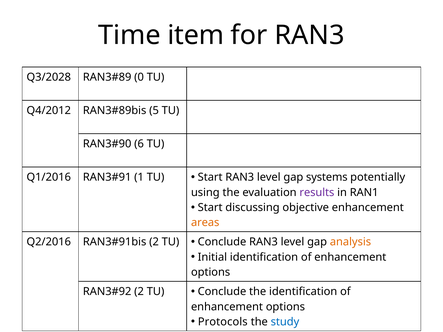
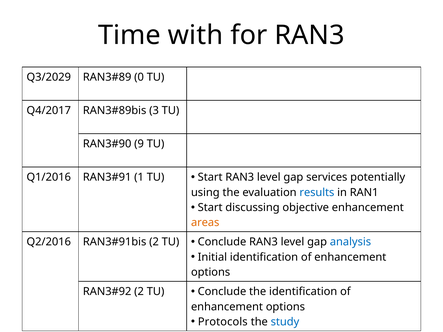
item: item -> with (196, 35)
Q3/2028: Q3/2028 -> Q3/2029 (49, 77)
Q4/2012: Q4/2012 -> Q4/2017 (49, 111)
5: 5 -> 3 (154, 111)
6: 6 -> 9 (139, 144)
systems: systems -> services (327, 177)
results colour: purple -> blue (317, 193)
analysis colour: orange -> blue (350, 242)
